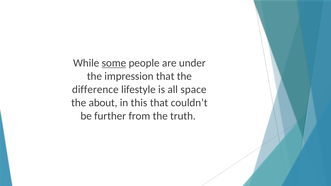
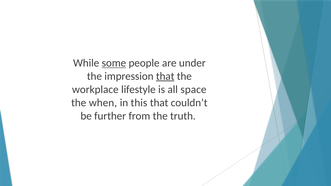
that underline: none -> present (165, 76)
difference: difference -> workplace (95, 90)
about: about -> when (103, 103)
